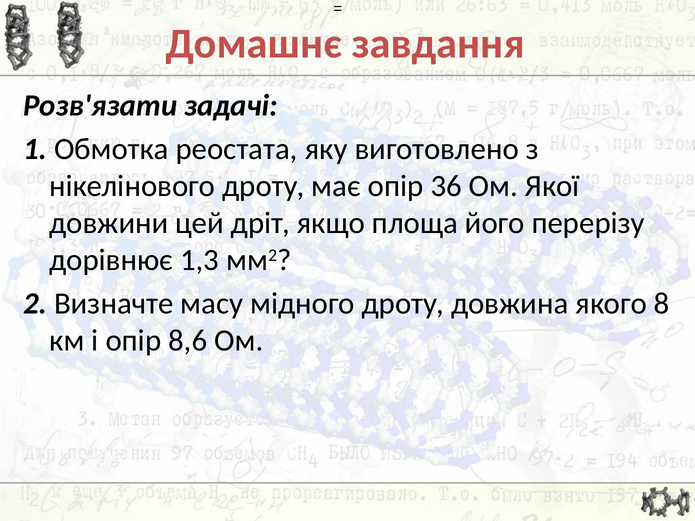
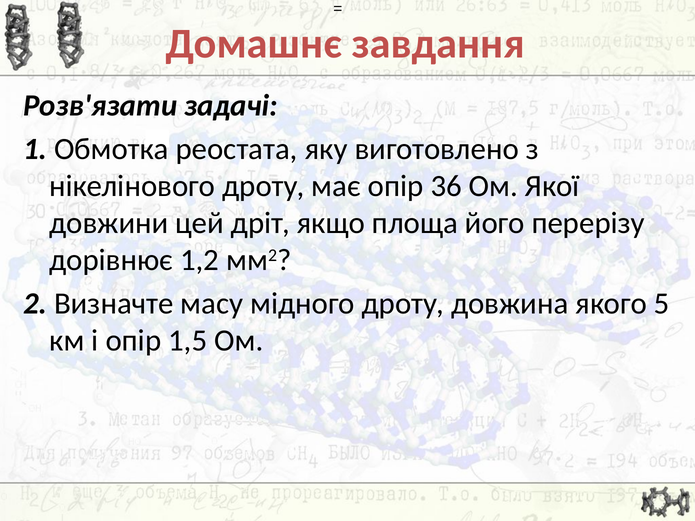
1,3: 1,3 -> 1,2 (200, 260)
8: 8 -> 5 (662, 304)
8,6: 8,6 -> 1,5 (188, 341)
